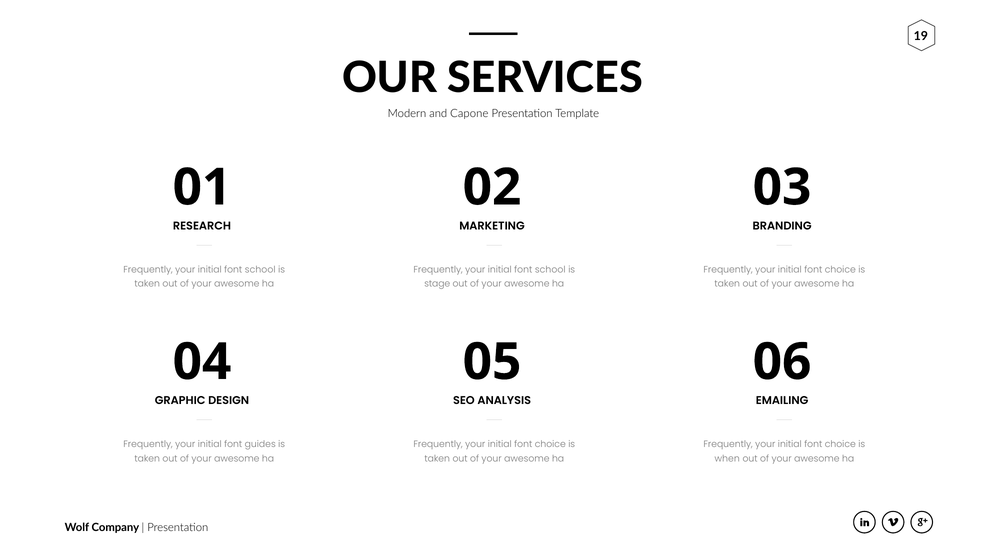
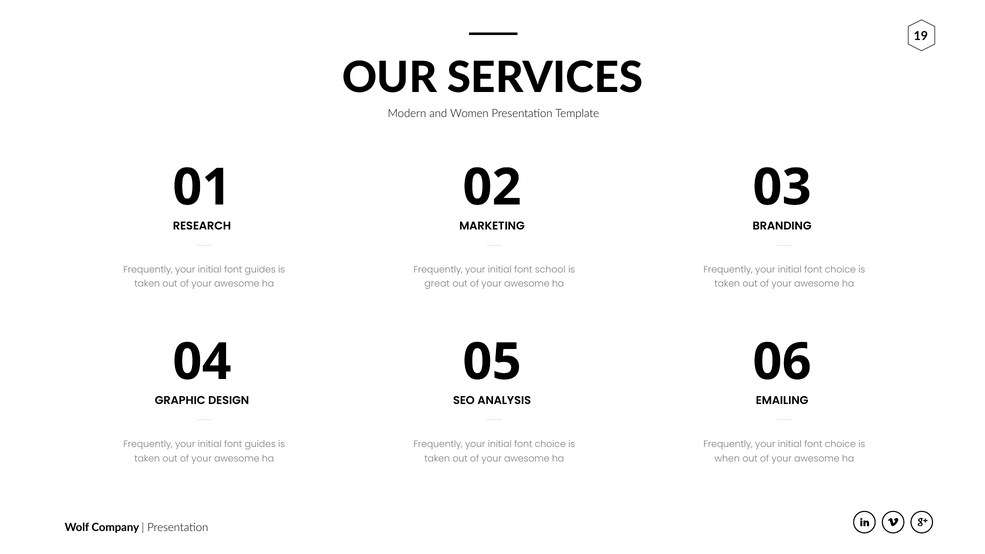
Capone: Capone -> Women (469, 114)
school: school -> guides (260, 270)
stage: stage -> great (437, 284)
